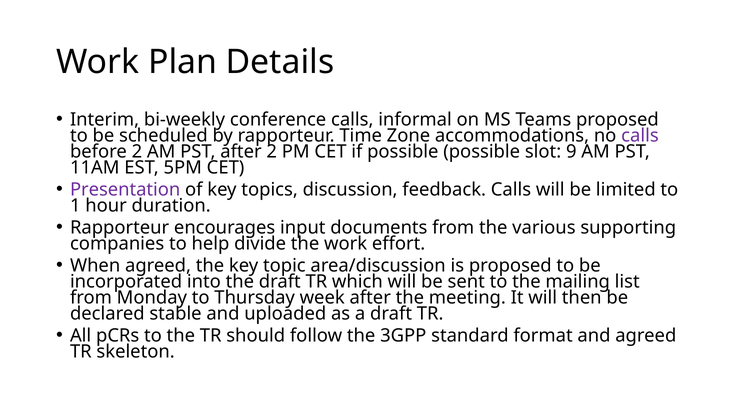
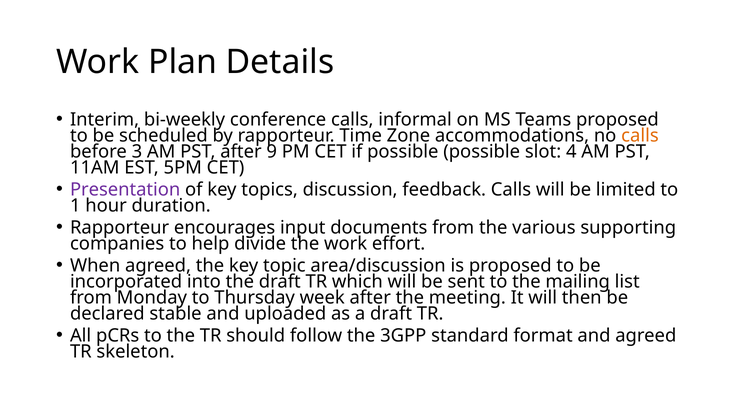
calls colour: purple -> orange (640, 136)
before 2: 2 -> 3 (137, 152)
after 2: 2 -> 9 (272, 152)
9: 9 -> 4 (571, 152)
